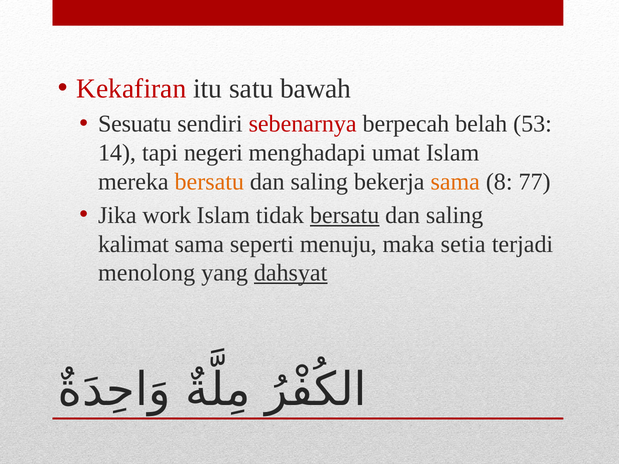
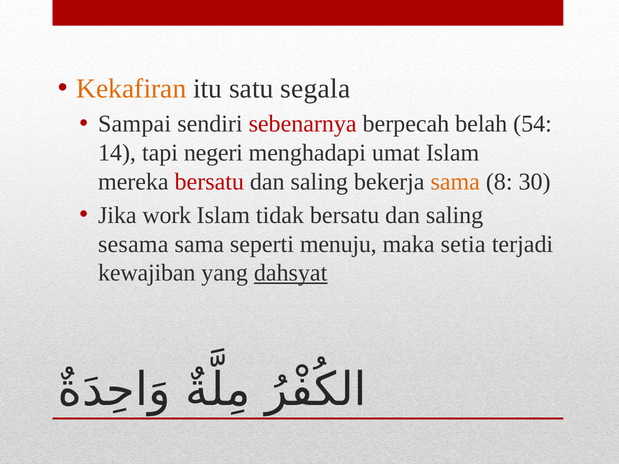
Kekafiran colour: red -> orange (131, 89)
bawah: bawah -> segala (315, 89)
Sesuatu: Sesuatu -> Sampai (135, 124)
53: 53 -> 54 (533, 124)
bersatu colour: orange -> red (209, 182)
77: 77 -> 30 (535, 182)
bersatu underline: present -> none (345, 215)
kalimat: kalimat -> sesama (133, 244)
menolong: menolong -> kewajiban (147, 273)
